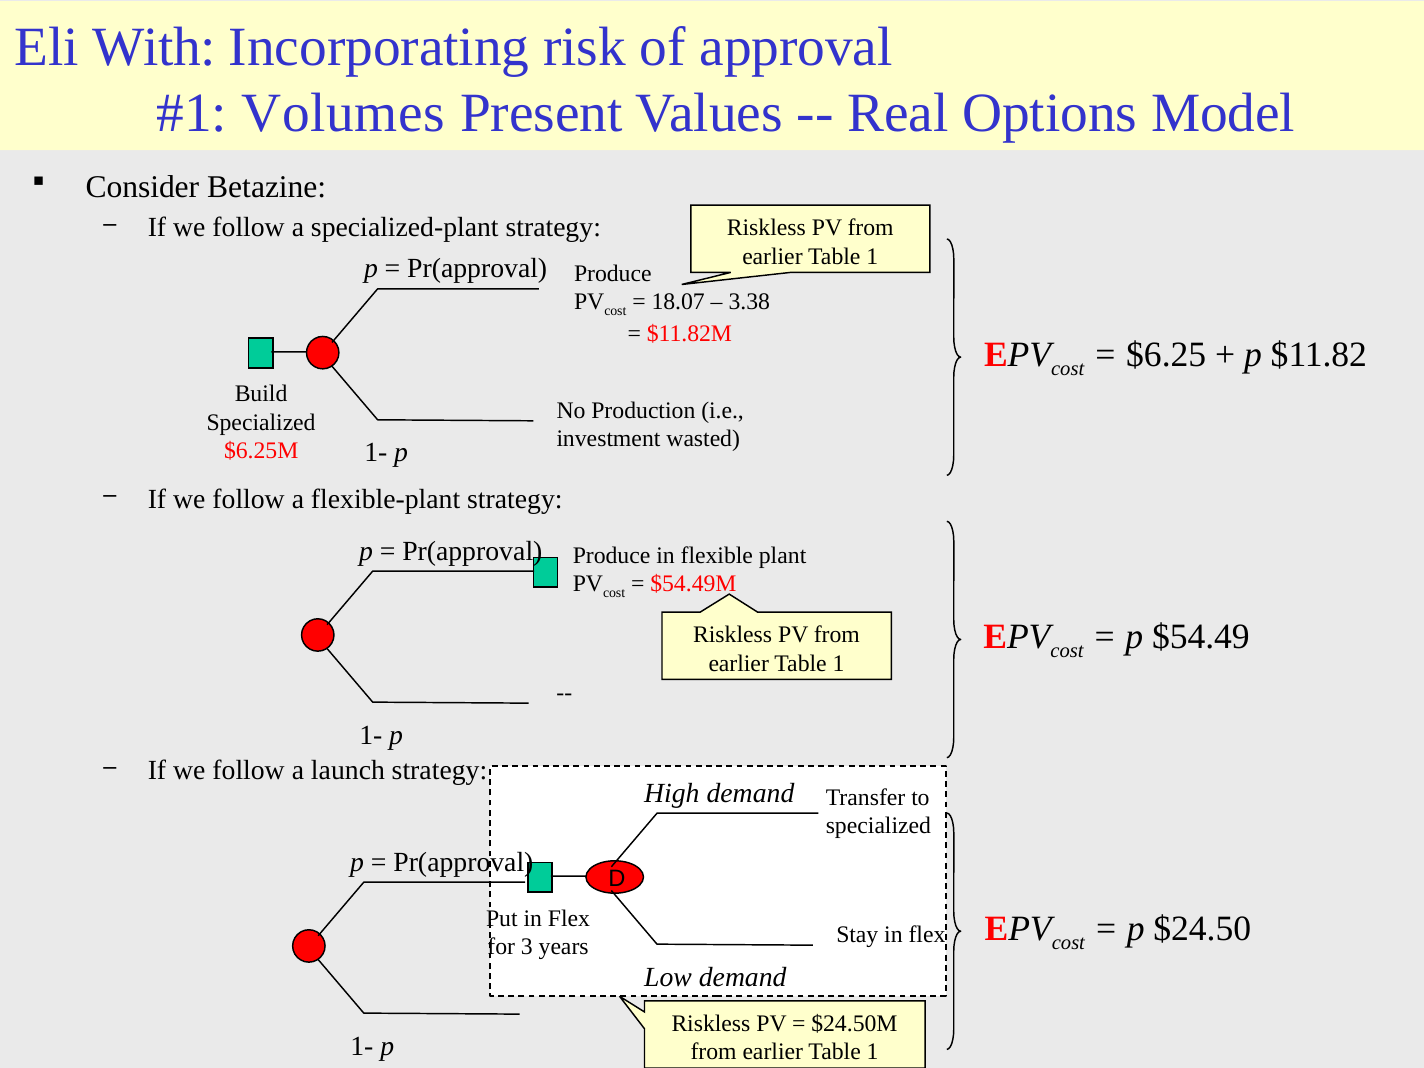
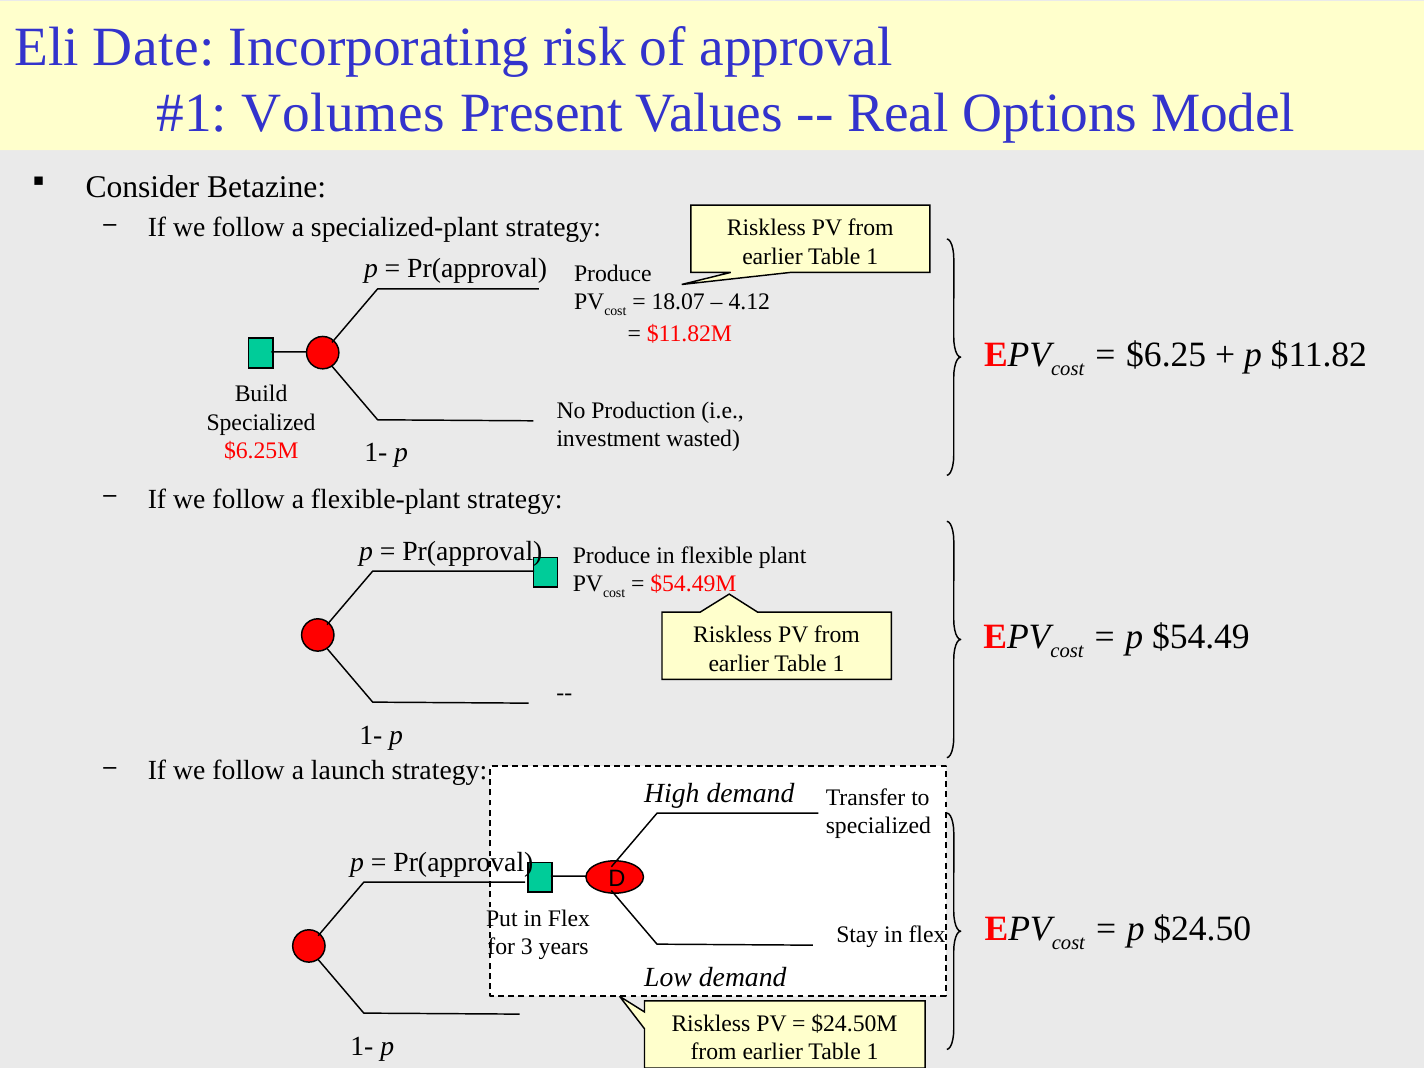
With: With -> Date (154, 47)
3.38: 3.38 -> 4.12 (749, 302)
